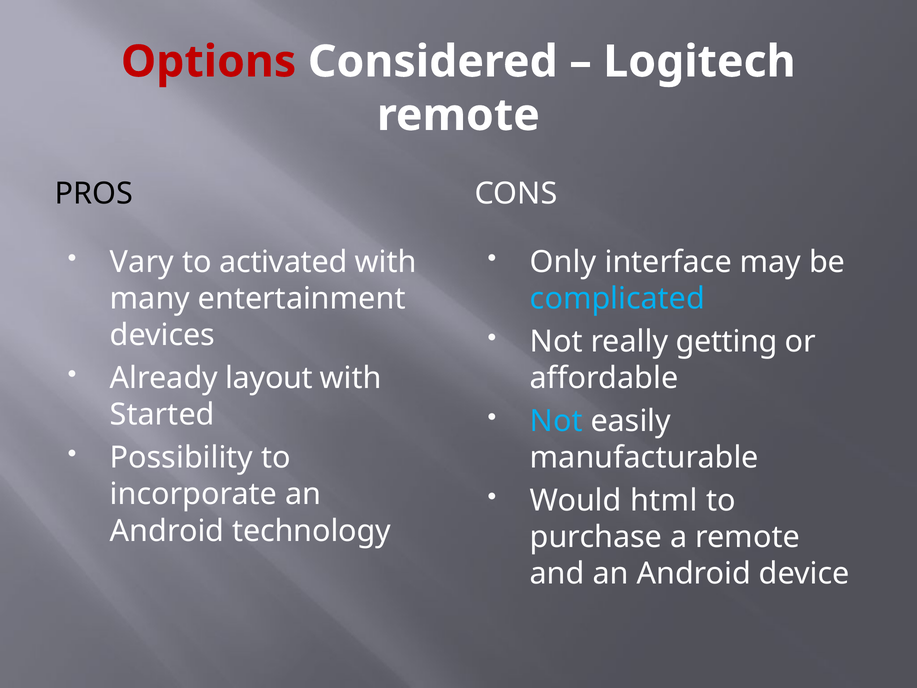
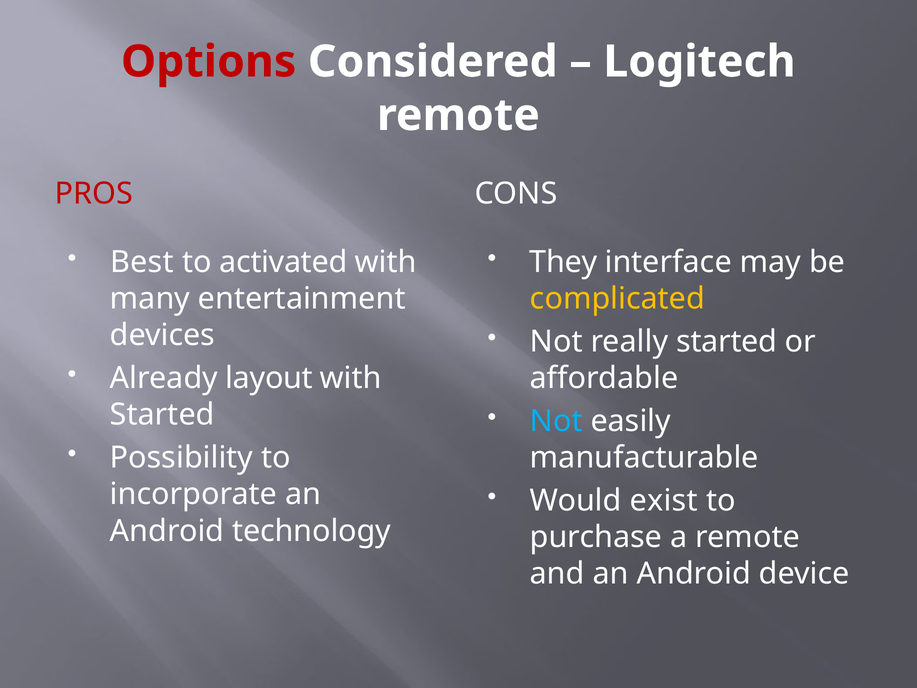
PROS colour: black -> red (94, 194)
Vary: Vary -> Best (142, 262)
Only: Only -> They (563, 262)
complicated colour: light blue -> yellow (617, 299)
really getting: getting -> started (727, 341)
html: html -> exist (664, 500)
